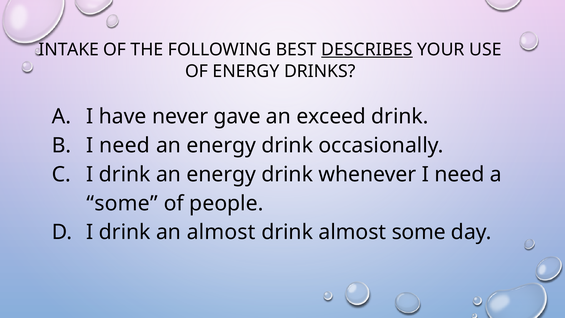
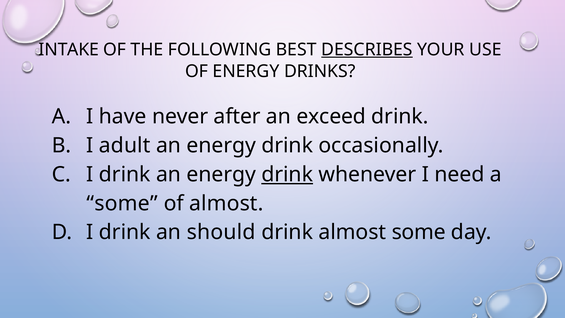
gave: gave -> after (237, 117)
need: need -> adult (125, 145)
drink underline: none -> present (287, 174)
of people: people -> almost (226, 203)
an almost: almost -> should (221, 232)
